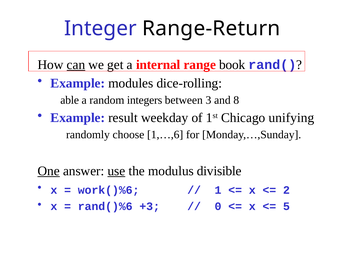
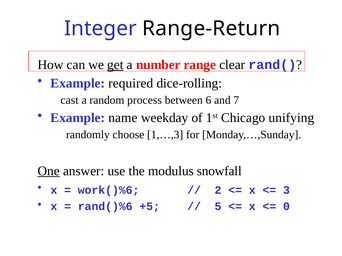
can underline: present -> none (76, 65)
get underline: none -> present (115, 65)
internal: internal -> number (158, 65)
book: book -> clear (232, 65)
modules: modules -> required (131, 83)
able: able -> cast (70, 100)
integers: integers -> process (145, 100)
3: 3 -> 6 (208, 100)
8: 8 -> 7 (236, 100)
result: result -> name (123, 118)
1,…,6: 1,…,6 -> 1,…,3 (165, 135)
use underline: present -> none (116, 171)
divisible: divisible -> snowfall (219, 171)
1: 1 -> 2 (218, 190)
2: 2 -> 3 (286, 190)
+3: +3 -> +5 (150, 207)
0: 0 -> 5 (218, 207)
5: 5 -> 0 (286, 207)
